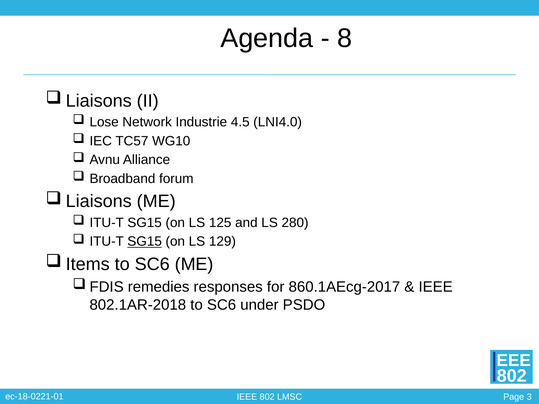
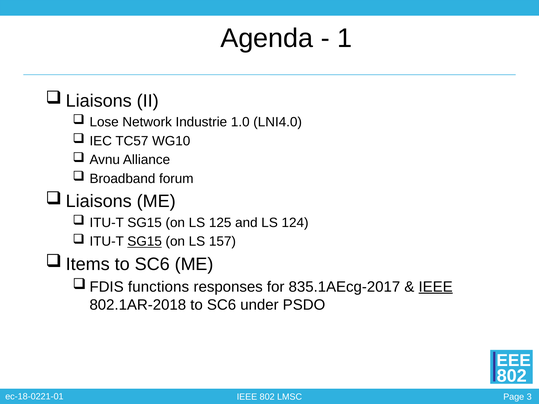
8: 8 -> 1 (345, 38)
4.5: 4.5 -> 1.0 (240, 122)
280: 280 -> 124 (295, 223)
129: 129 -> 157 (222, 242)
remedies: remedies -> functions (159, 287)
860.1AEcg-2017: 860.1AEcg-2017 -> 835.1AEcg-2017 (344, 287)
IEEE underline: none -> present (436, 287)
